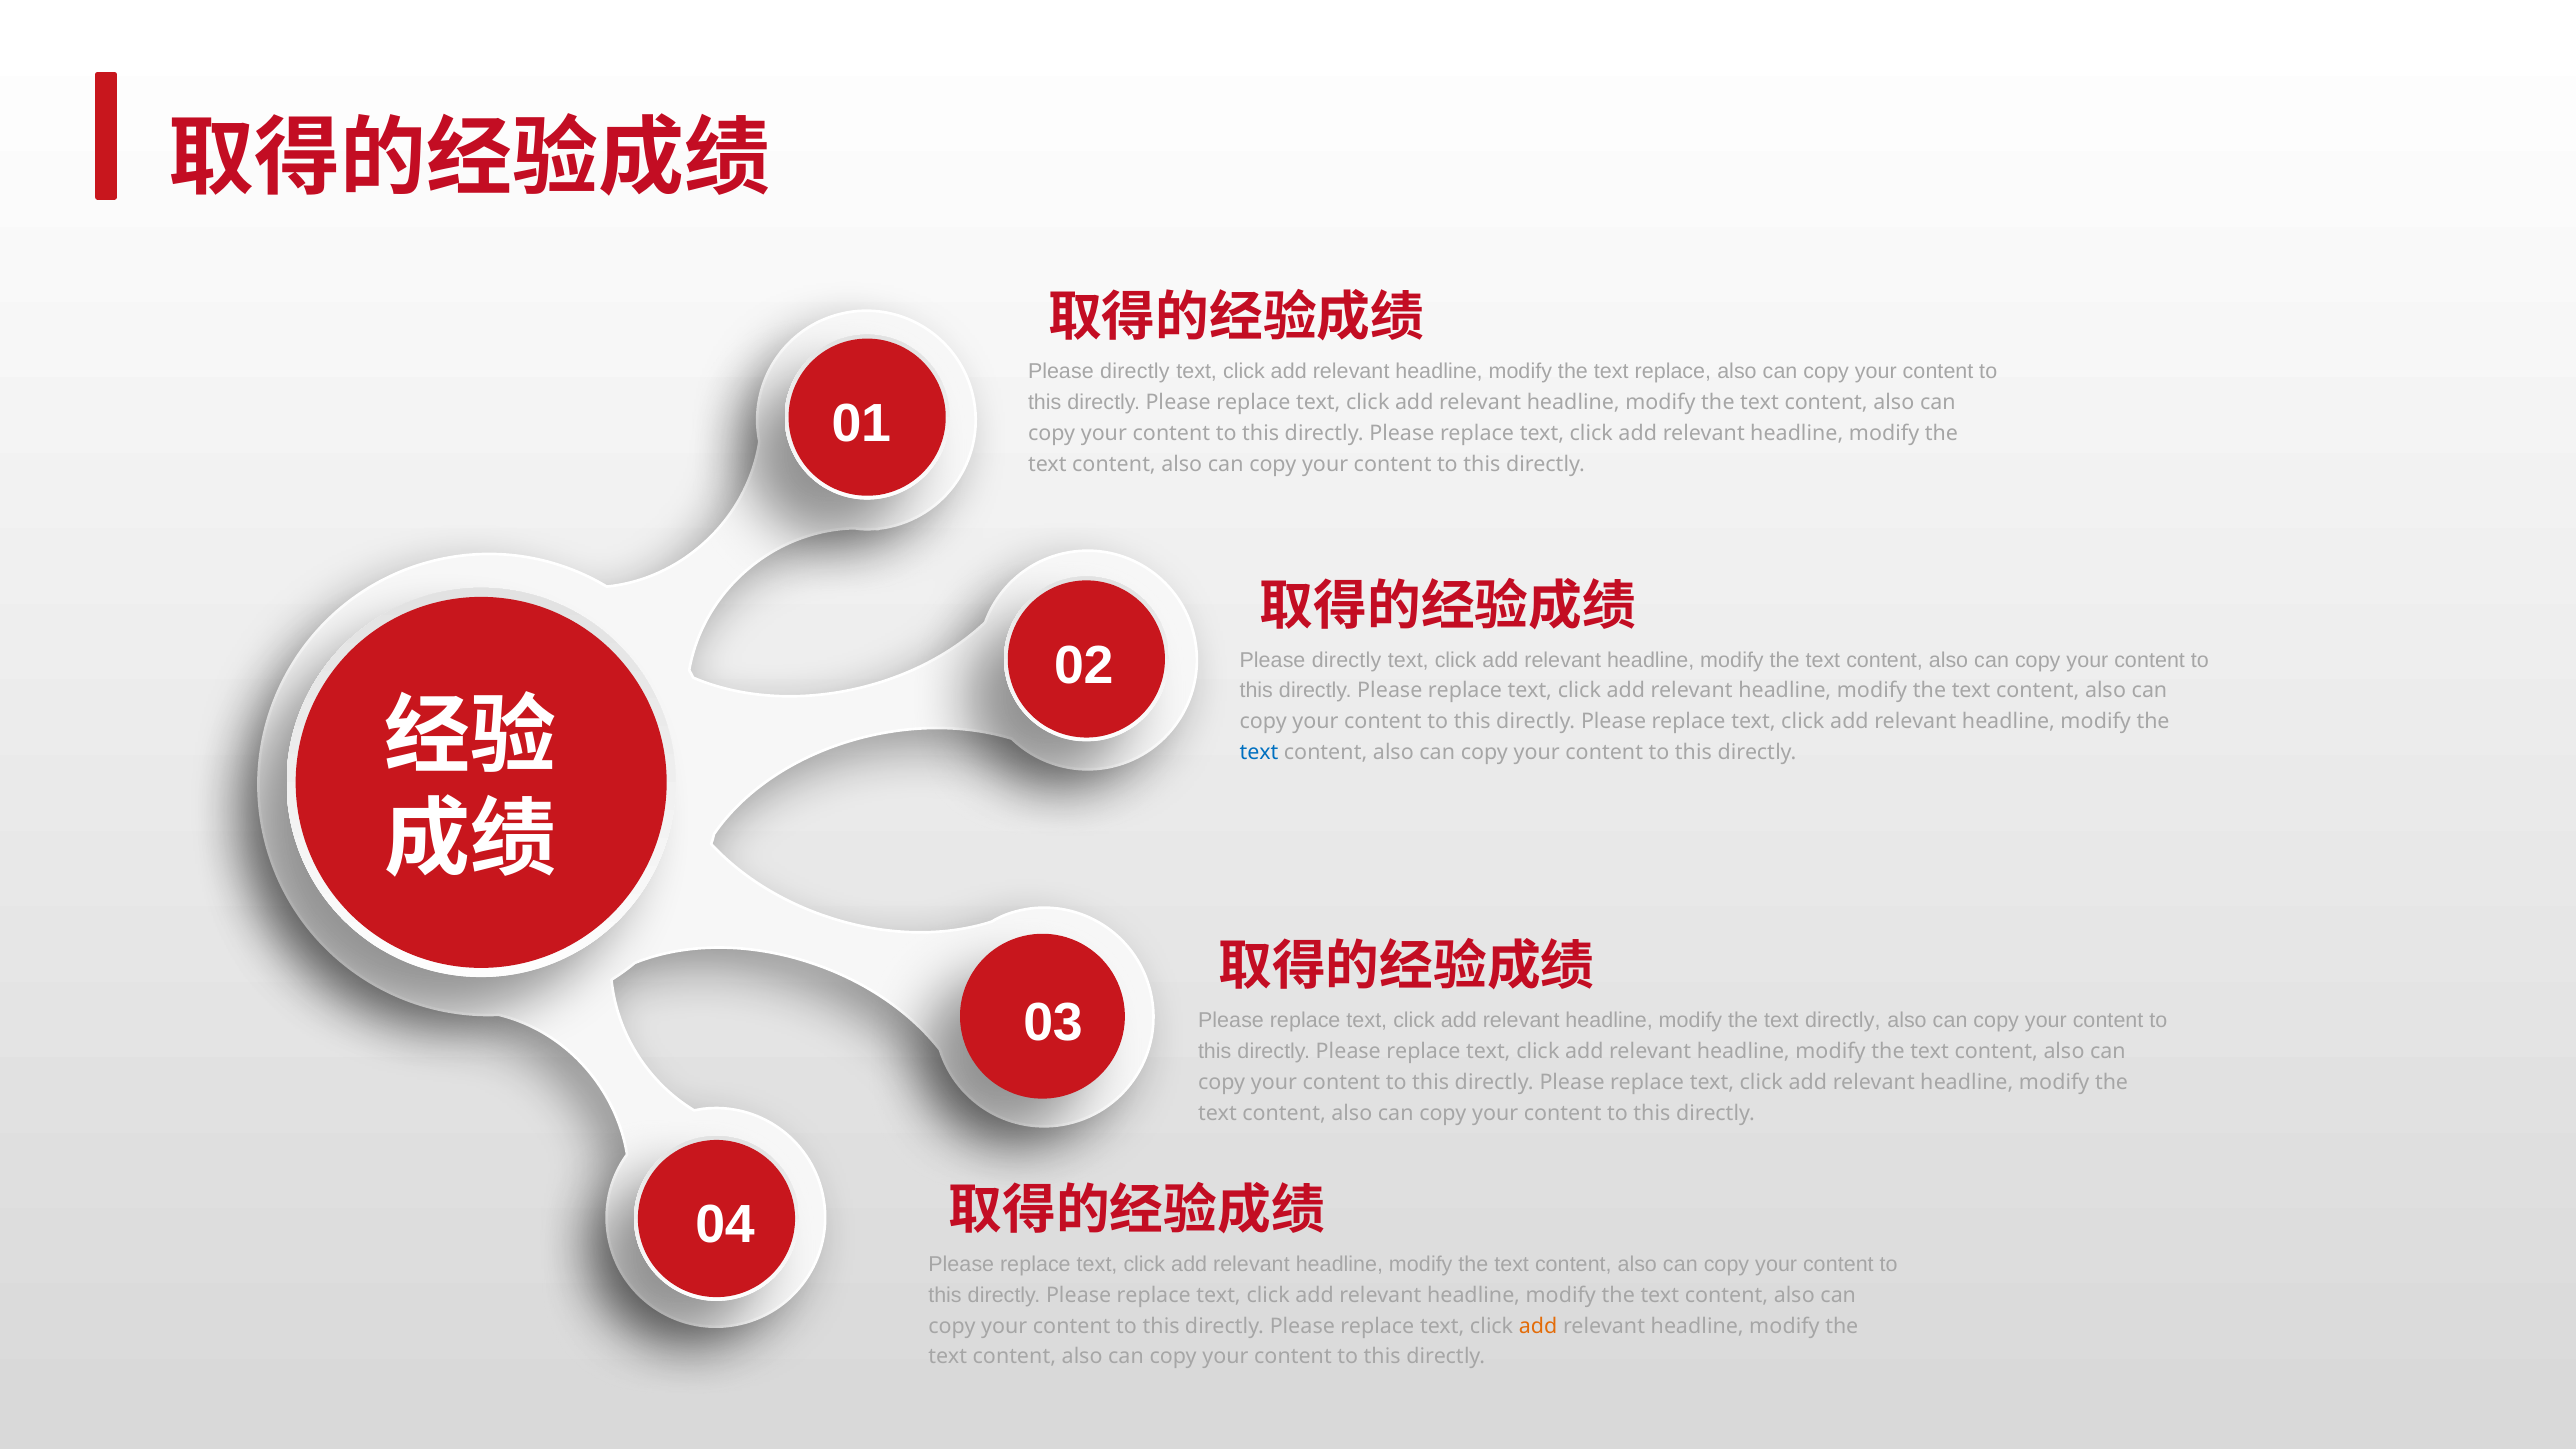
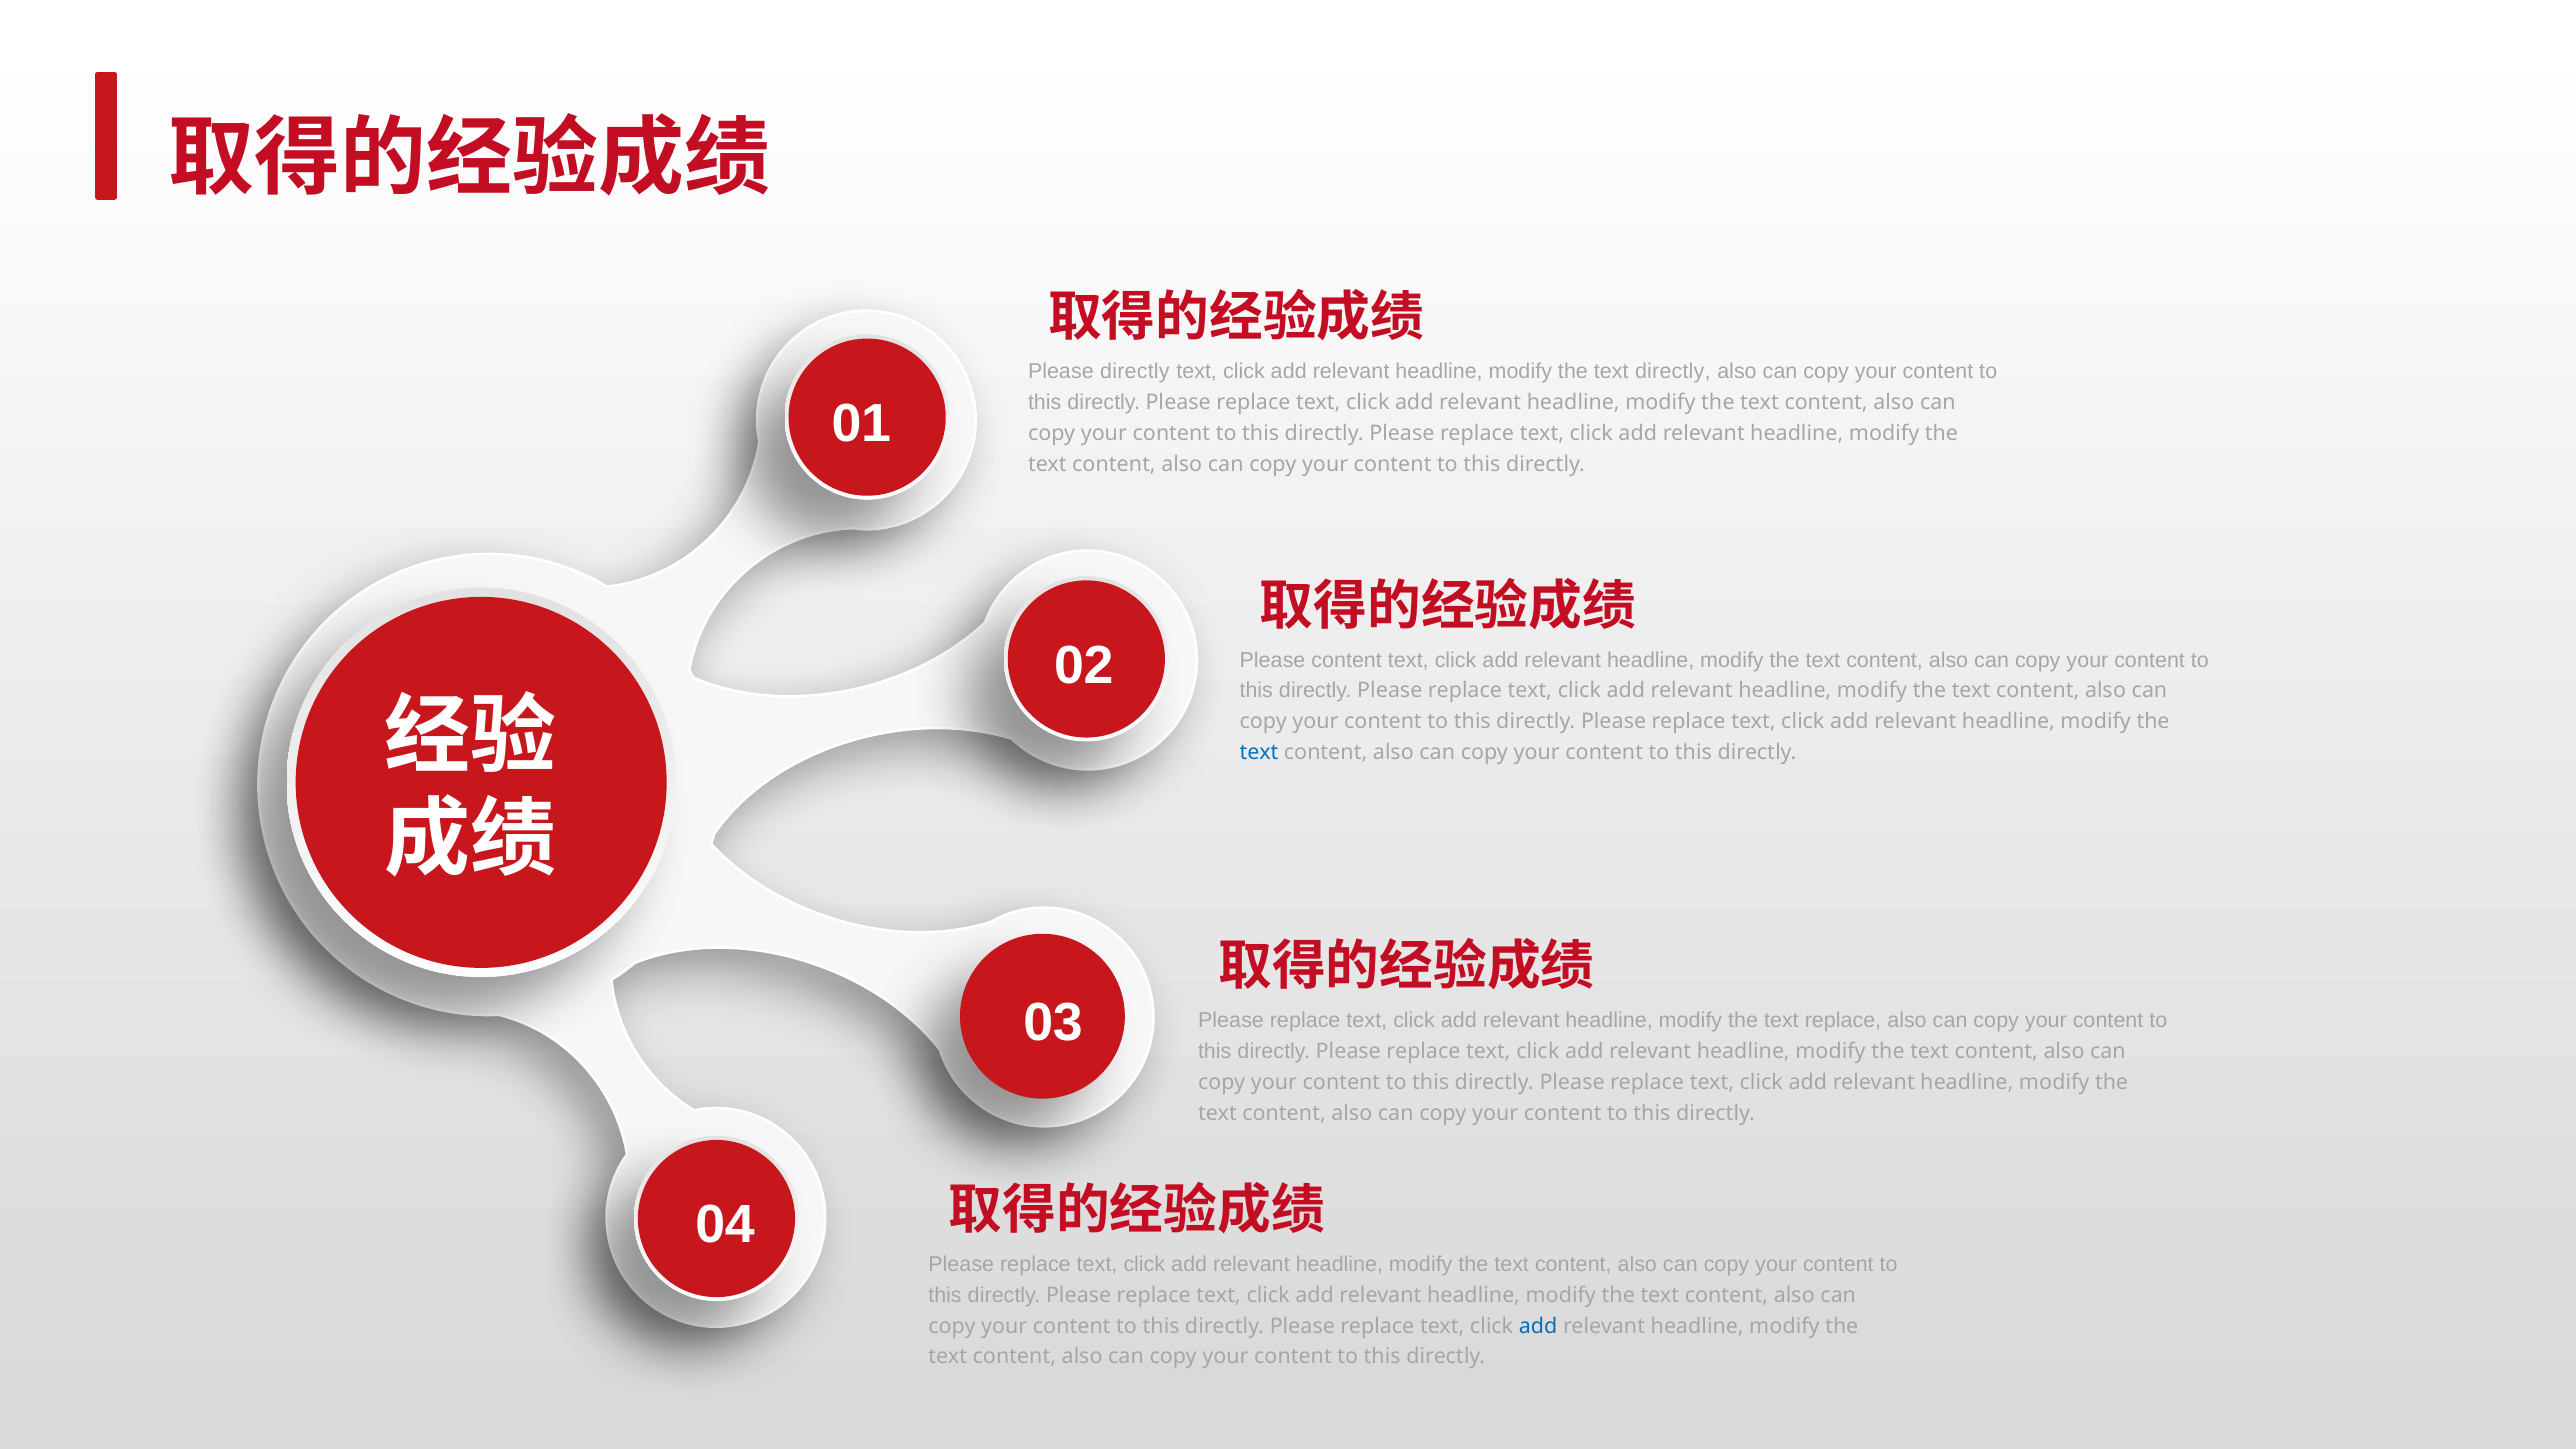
text replace: replace -> directly (1673, 372)
02 Please directly: directly -> content (1347, 660)
text directly: directly -> replace (1843, 1021)
add colour: orange -> blue (1538, 1326)
